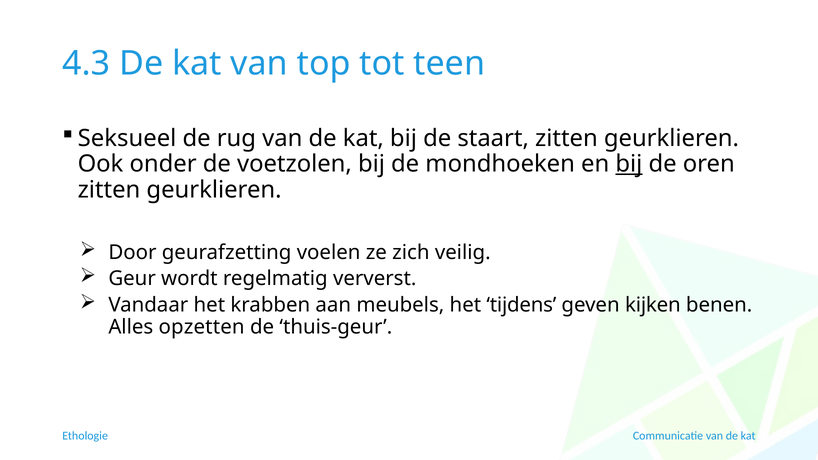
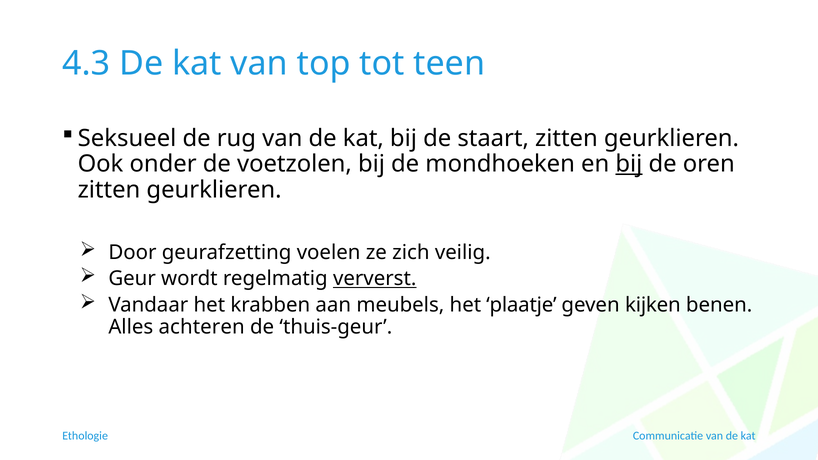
ververst underline: none -> present (375, 279)
tijdens: tijdens -> plaatje (521, 305)
opzetten: opzetten -> achteren (202, 327)
